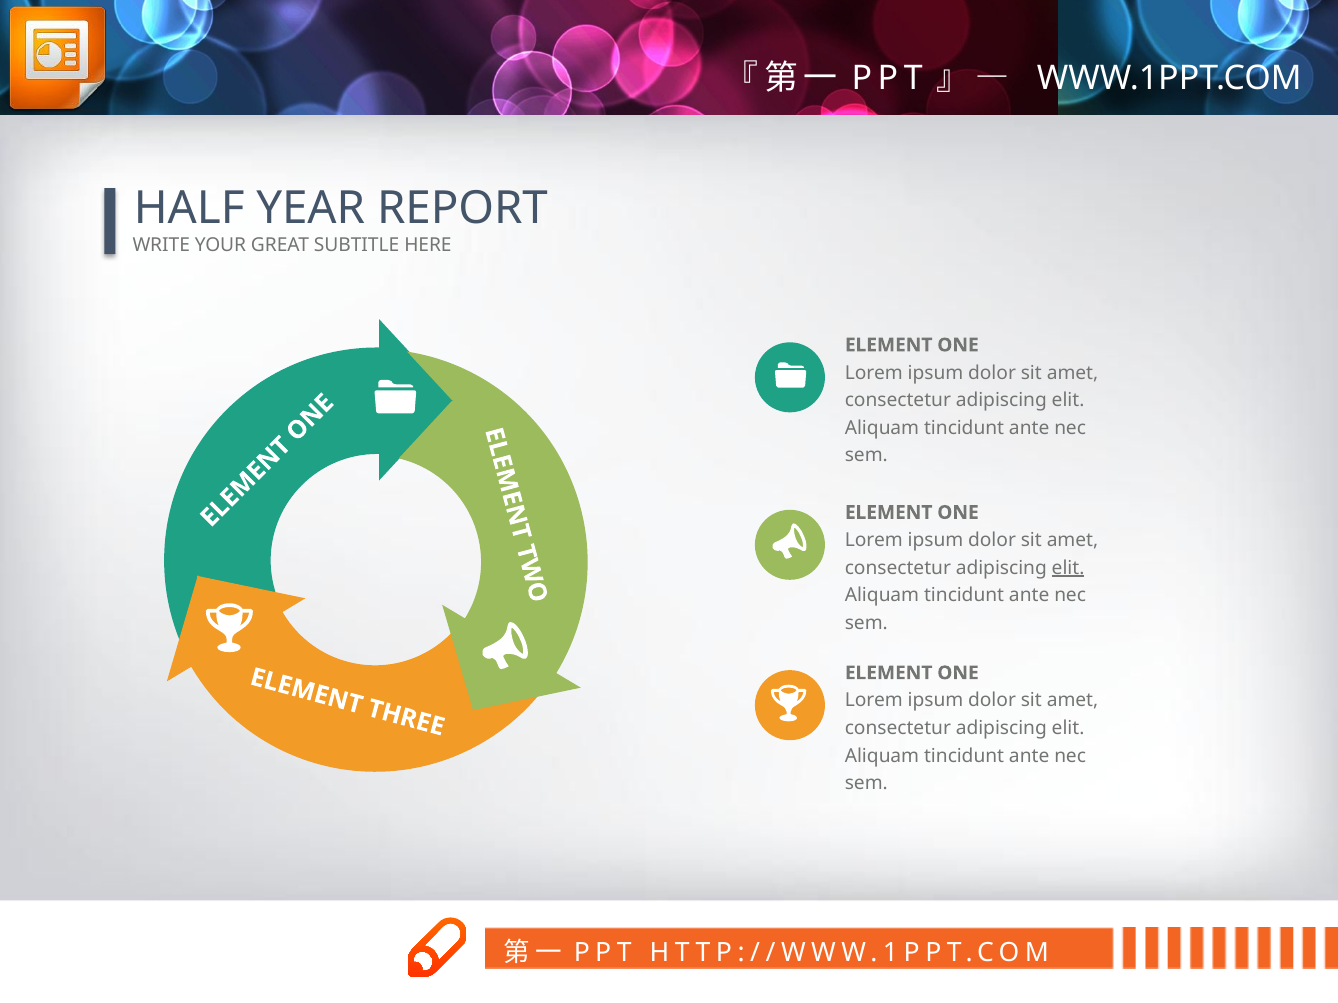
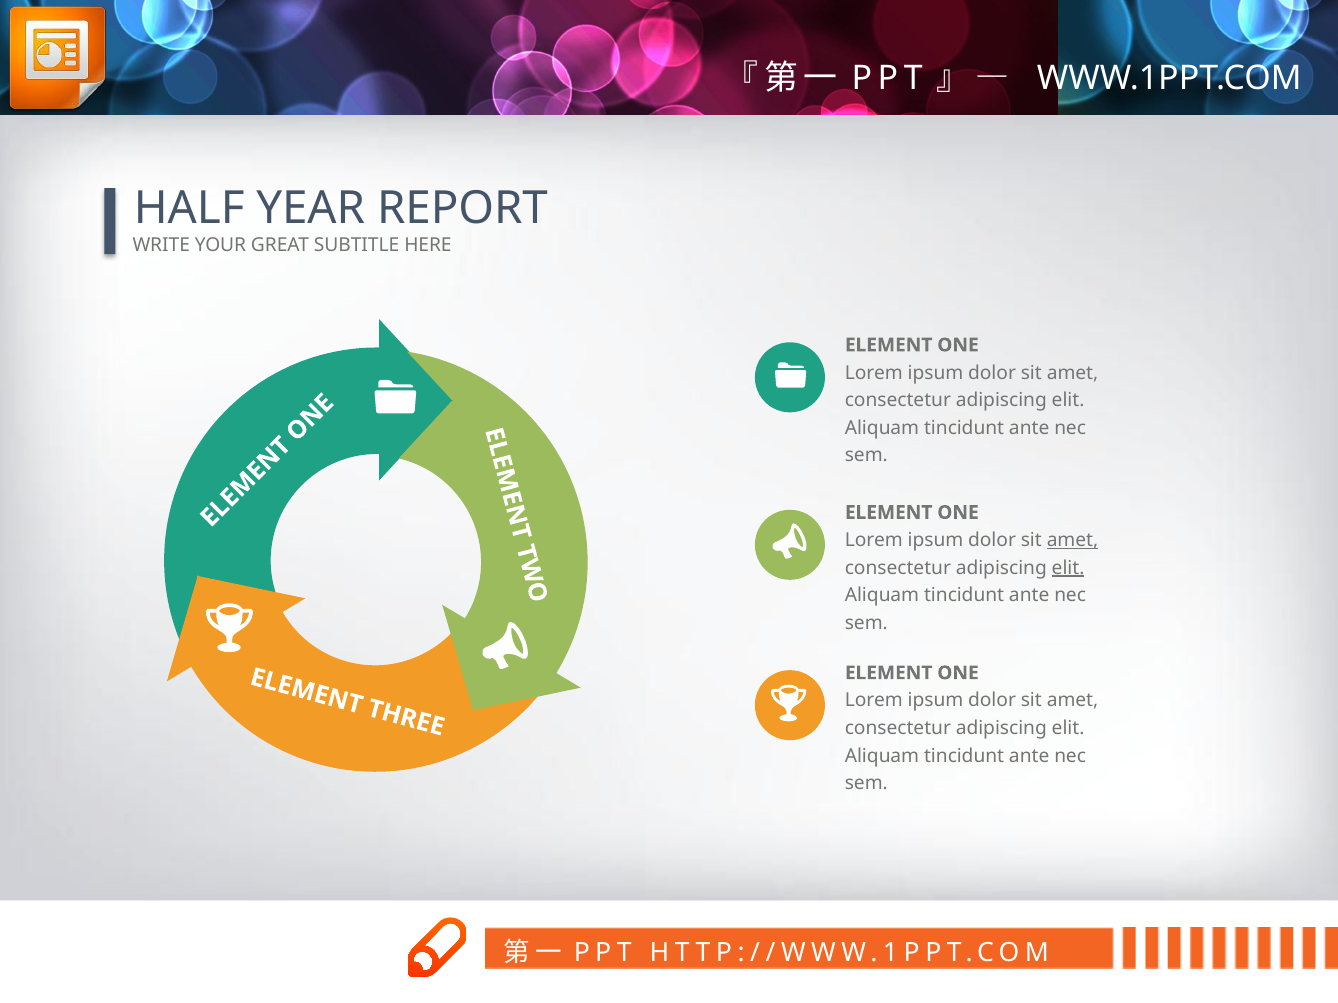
amet underline: none -> present (1072, 540)
